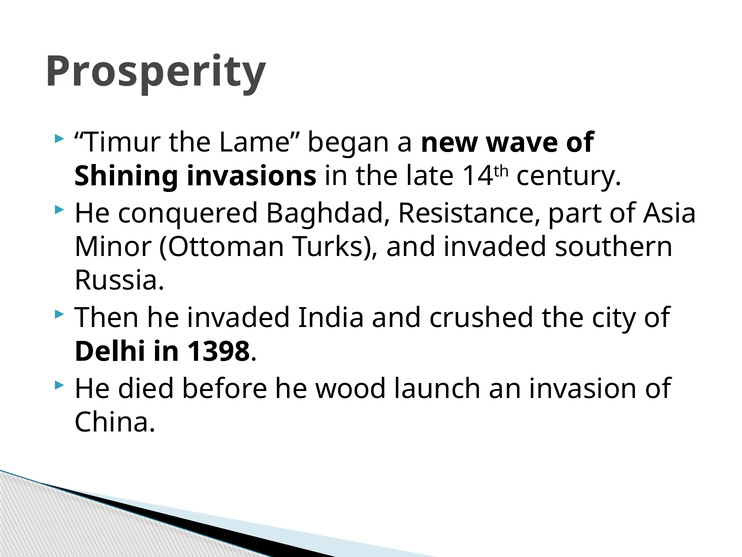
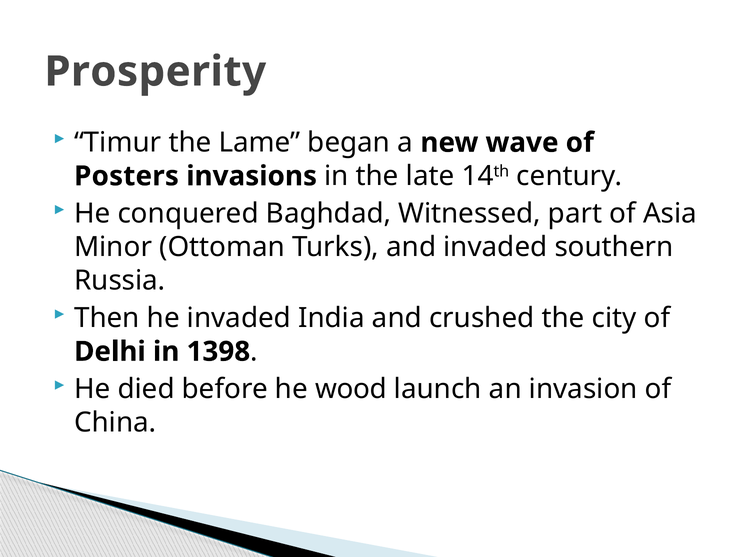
Shining: Shining -> Posters (126, 176)
Resistance: Resistance -> Witnessed (470, 213)
